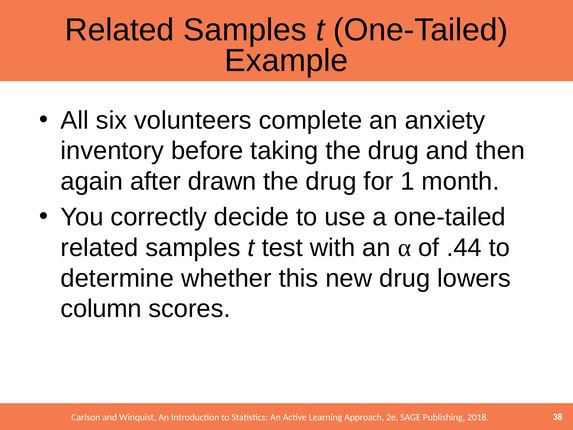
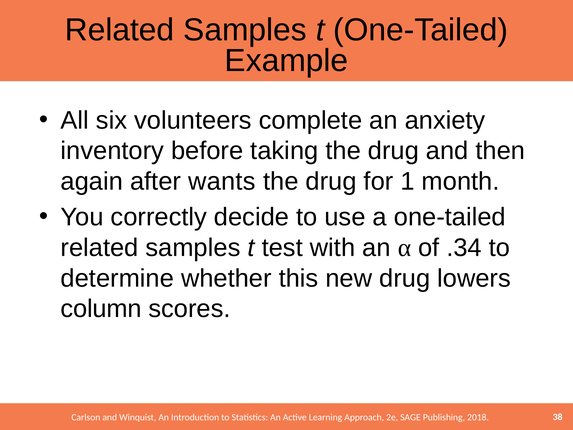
drawn: drawn -> wants (222, 181)
.44: .44 -> .34 (464, 248)
